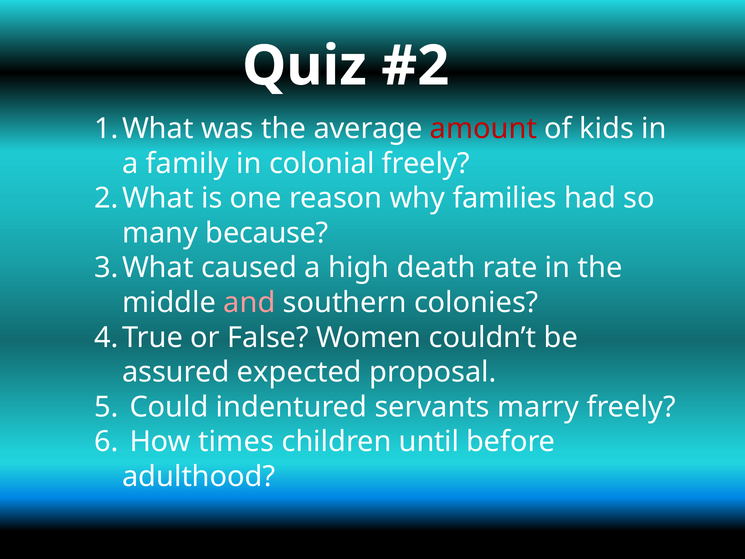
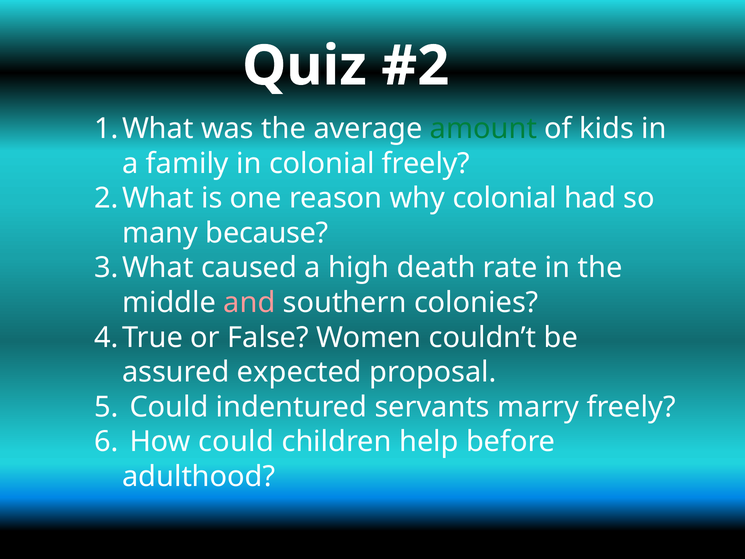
amount colour: red -> green (483, 129)
why families: families -> colonial (505, 198)
How times: times -> could (236, 442)
until: until -> help (429, 442)
